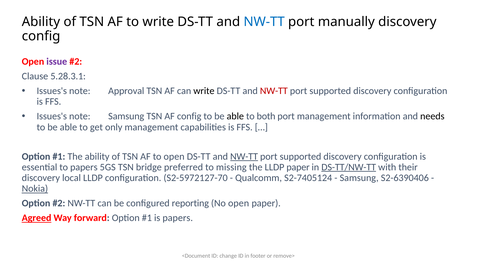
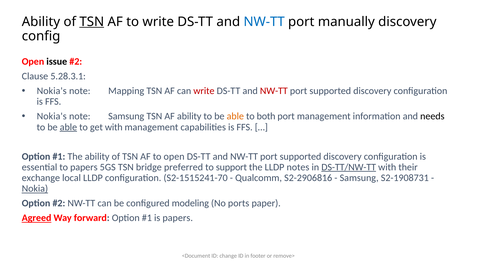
TSN underline: none -> present (92, 22)
issue colour: purple -> black (57, 62)
Issues's: Issues's -> Nokia's (52, 91)
Approval: Approval -> Mapping (126, 91)
write colour: black -> red (204, 91)
Issues's: Issues's -> Nokia's (52, 116)
AF config: config -> ability (189, 116)
able colour: black -> orange (235, 116)
able underline: none -> present (68, 127)
get only: only -> with (114, 127)
NW-TT underline: present -> none (244, 157)
missing: missing -> support (231, 167)
LLDP paper: paper -> notes (298, 167)
discovery: discovery -> exchange (41, 178)
S2-5972127-70: S2-5972127-70 -> S2-1515241-70 (196, 178)
S2-7405124: S2-7405124 -> S2-2906816 (308, 178)
S2-6390406: S2-6390406 -> S2-1908731 (405, 178)
reporting: reporting -> modeling (190, 204)
No open: open -> ports (239, 204)
